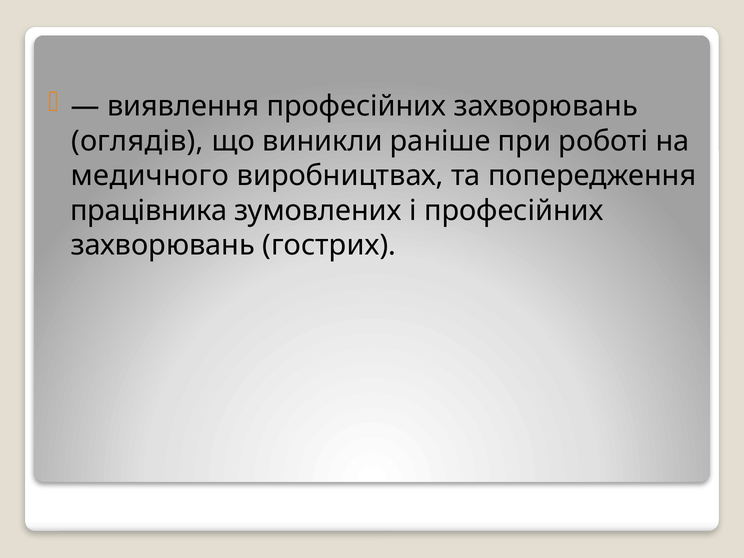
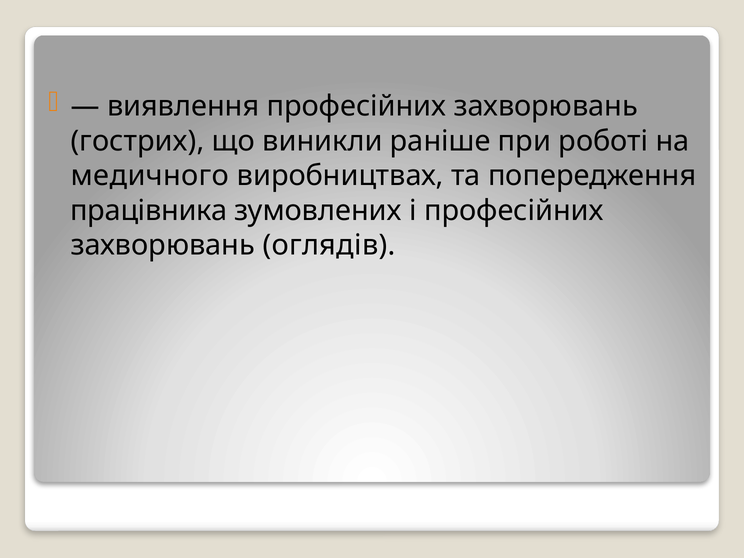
оглядів: оглядів -> гострих (137, 141)
гострих: гострих -> оглядів (329, 245)
